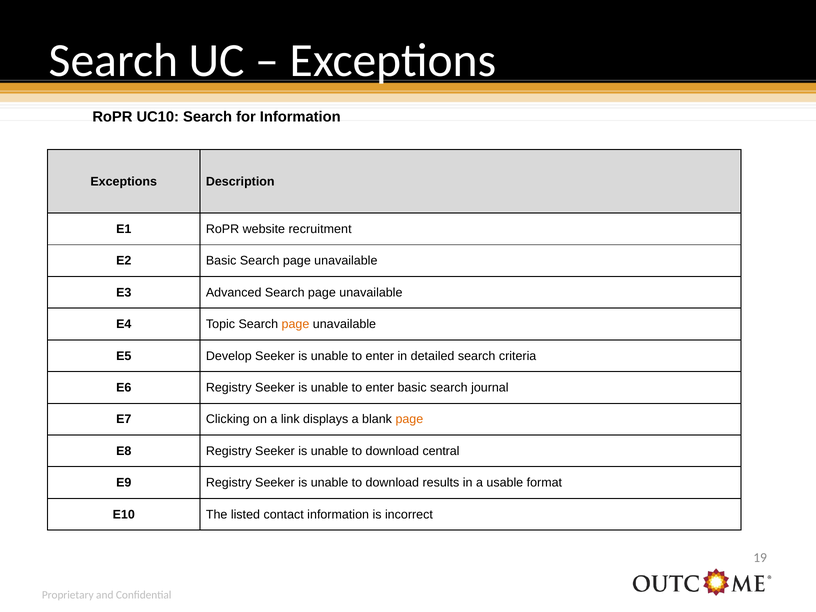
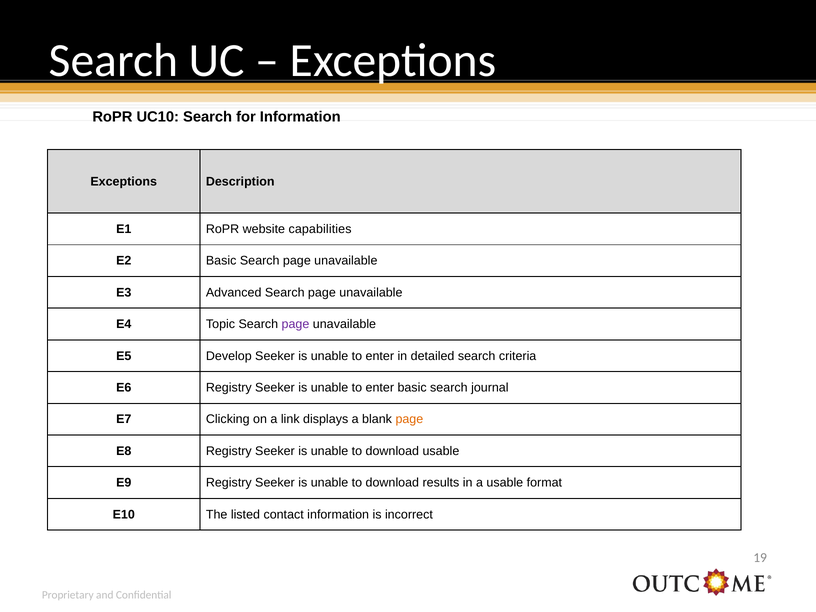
recruitment: recruitment -> capabilities (320, 229)
page colour: orange -> purple (295, 324)
download central: central -> usable (441, 451)
